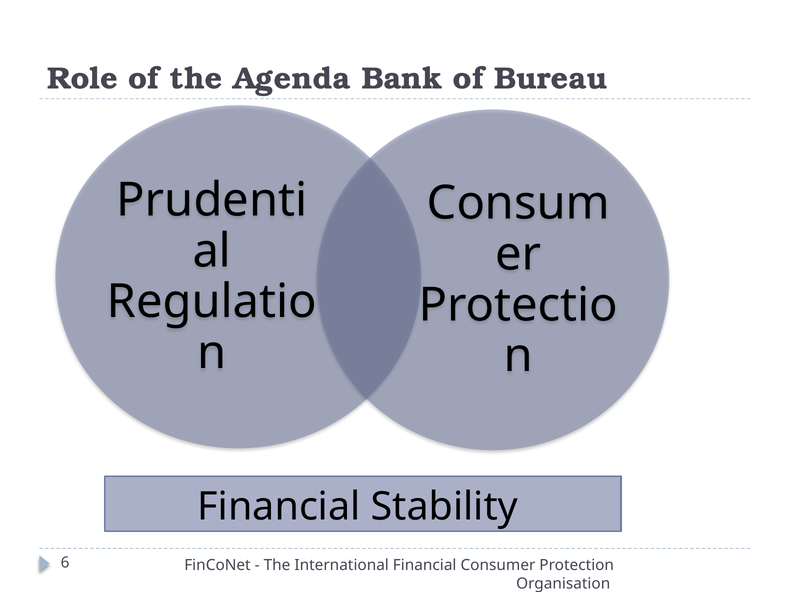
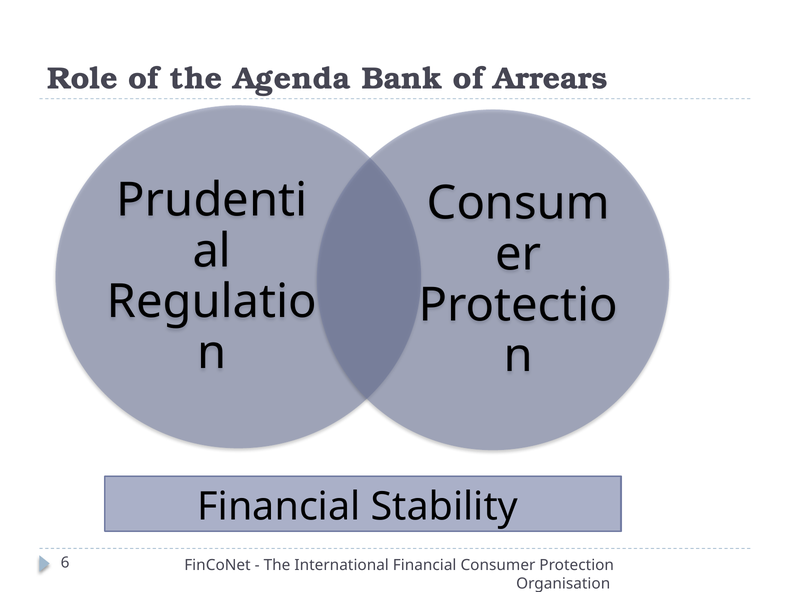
Bureau: Bureau -> Arrears (551, 79)
